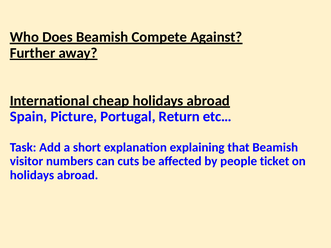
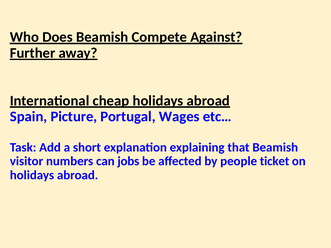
Return: Return -> Wages (179, 117)
cuts: cuts -> jobs (128, 161)
